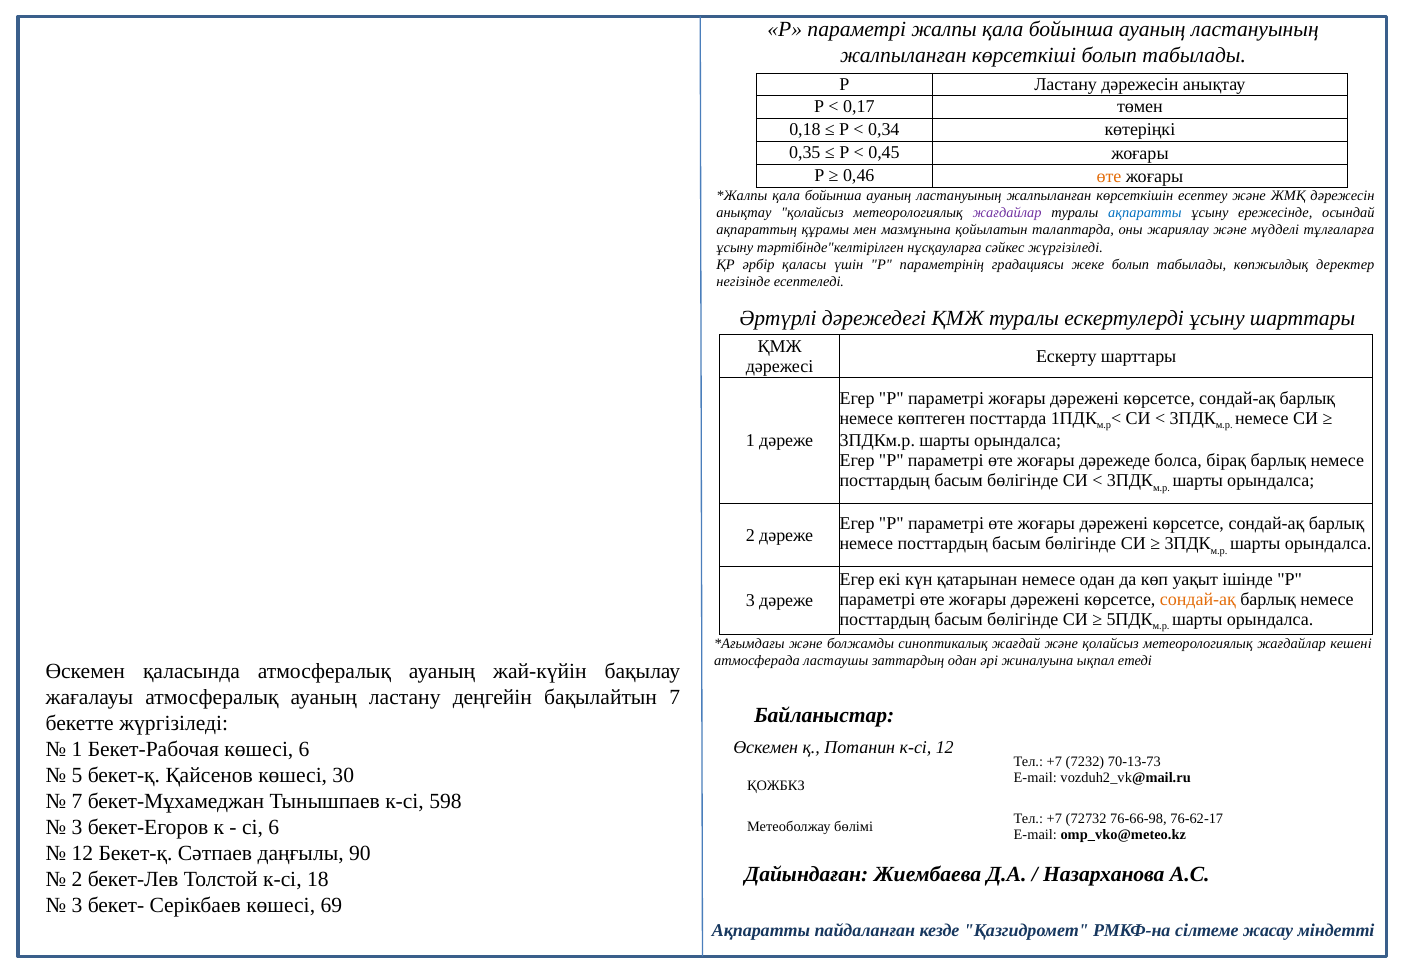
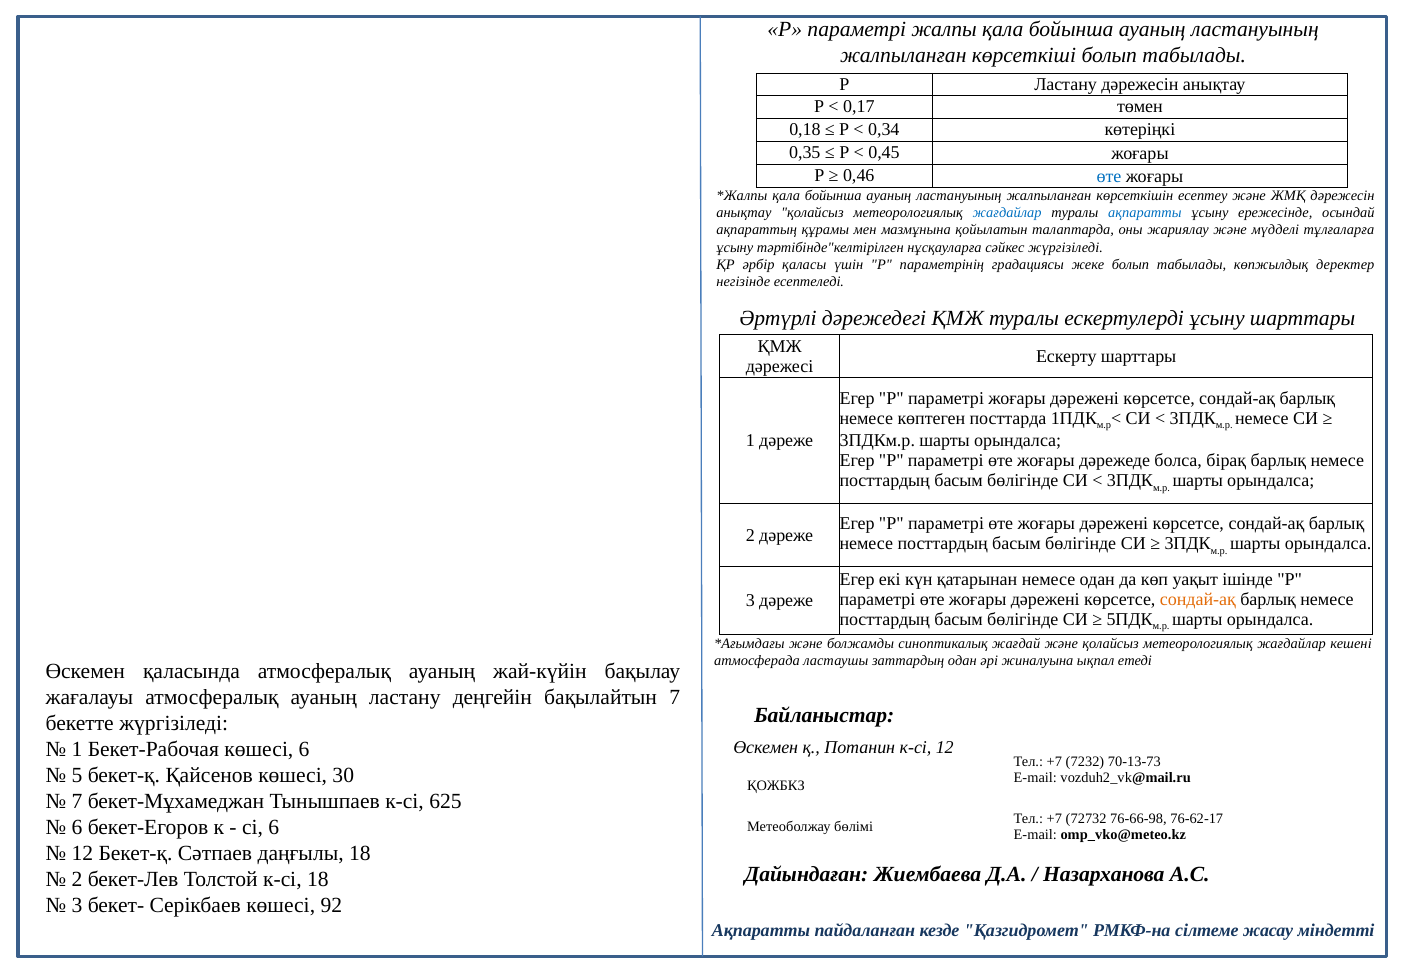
өте colour: orange -> blue (1109, 176)
жағдайлар colour: purple -> blue (1007, 213)
598: 598 -> 625 (445, 801)
3: 3 -> 6 (77, 827)
даңғылы 90: 90 -> 18 (360, 853)
69: 69 -> 92 (331, 905)
